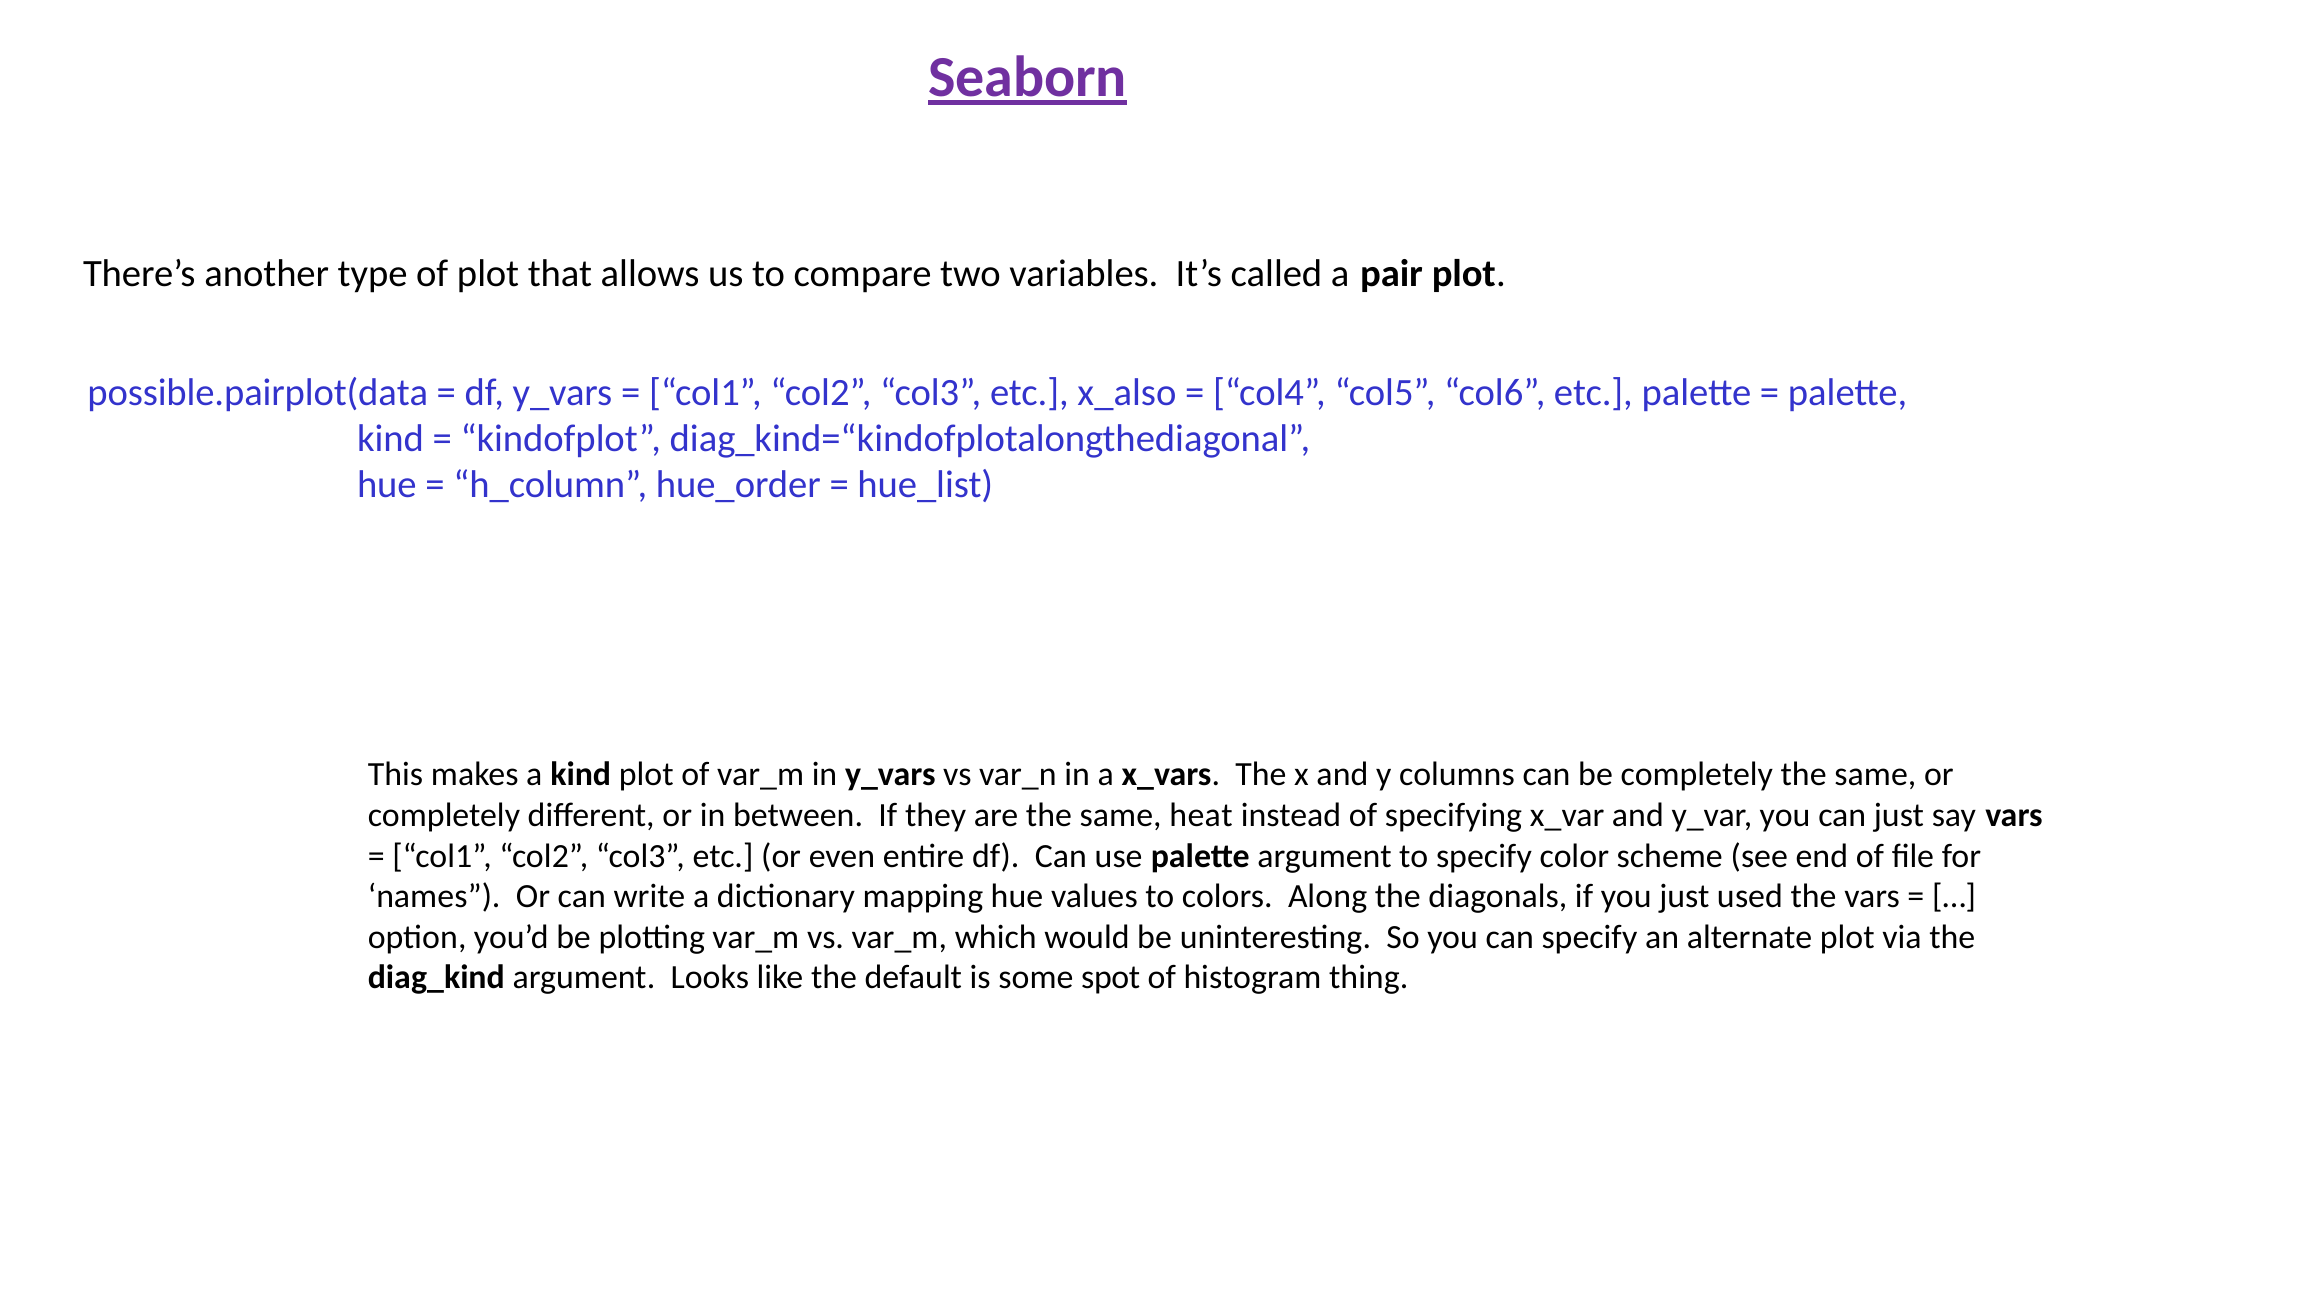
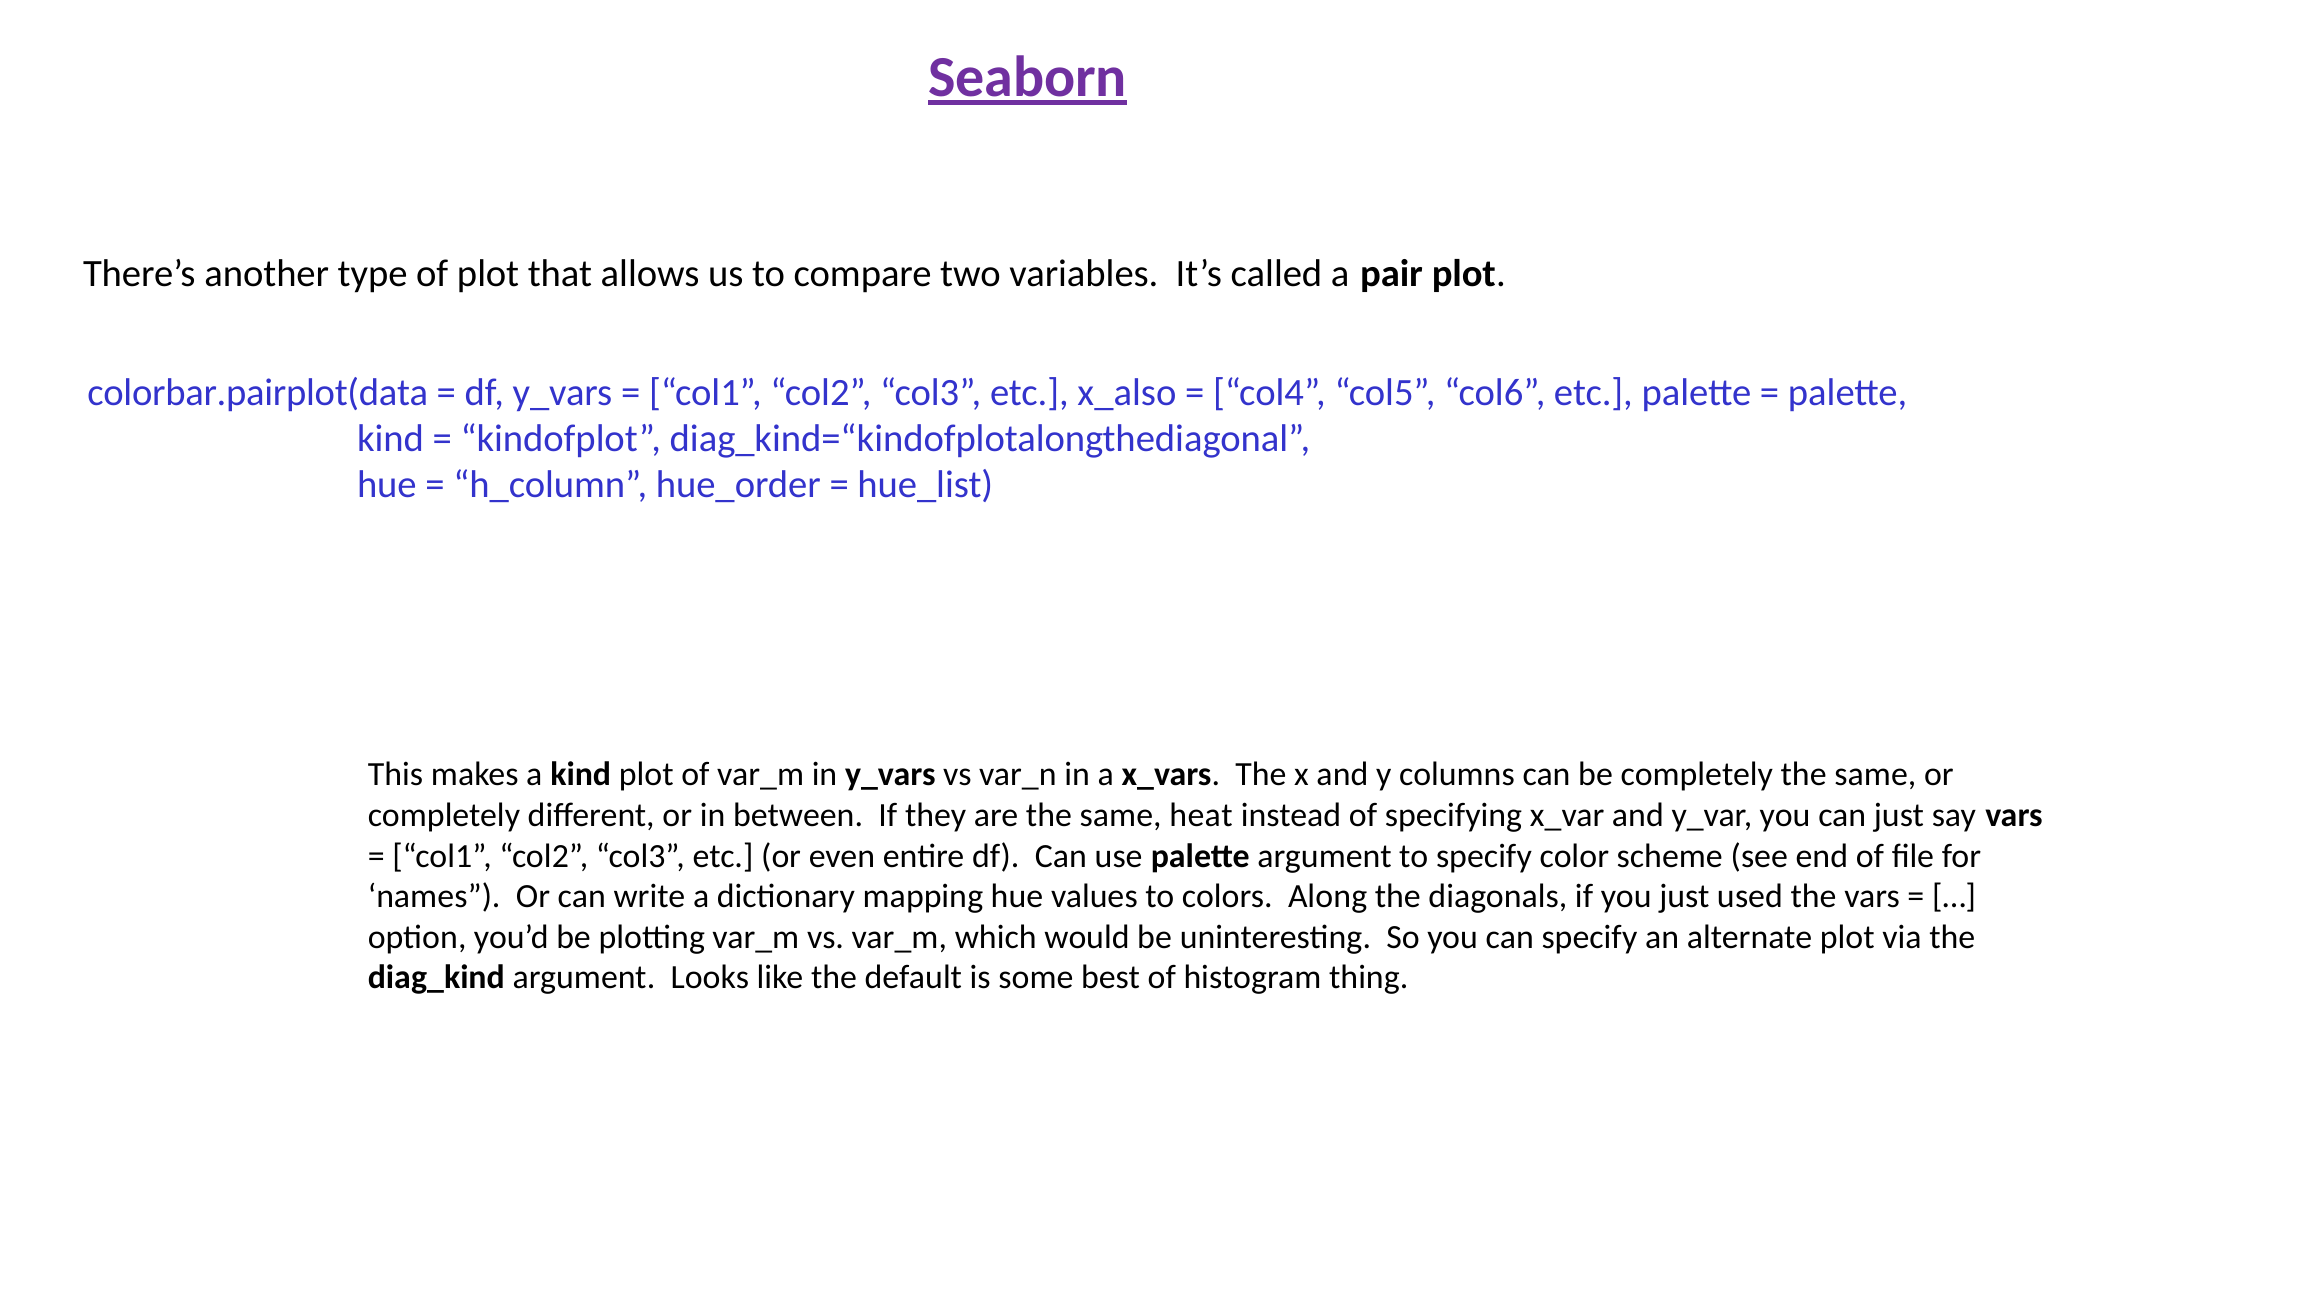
possible.pairplot(data: possible.pairplot(data -> colorbar.pairplot(data (258, 393)
spot: spot -> best (1111, 978)
